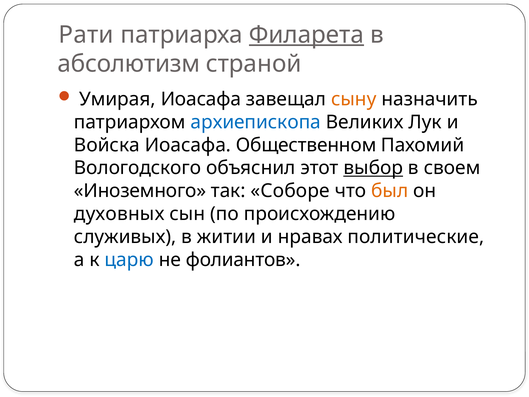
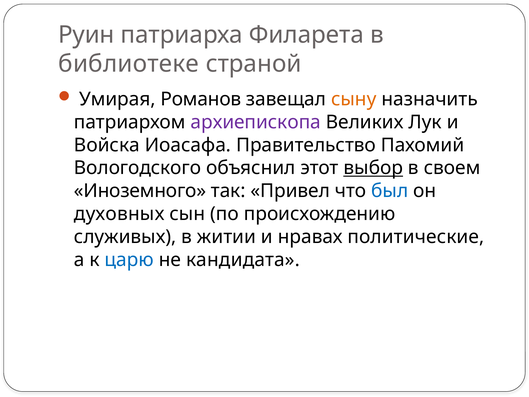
Рати: Рати -> Руин (86, 35)
Филарета underline: present -> none (306, 35)
абсолютизм: абсолютизм -> библиотеке (129, 64)
Умирая Иоасафа: Иоасафа -> Романов (201, 99)
архиепископа colour: blue -> purple (256, 122)
Общественном: Общественном -> Правительство (306, 145)
Соборе: Соборе -> Привел (290, 191)
был colour: orange -> blue (390, 191)
фолиантов: фолиантов -> кандидата (243, 260)
